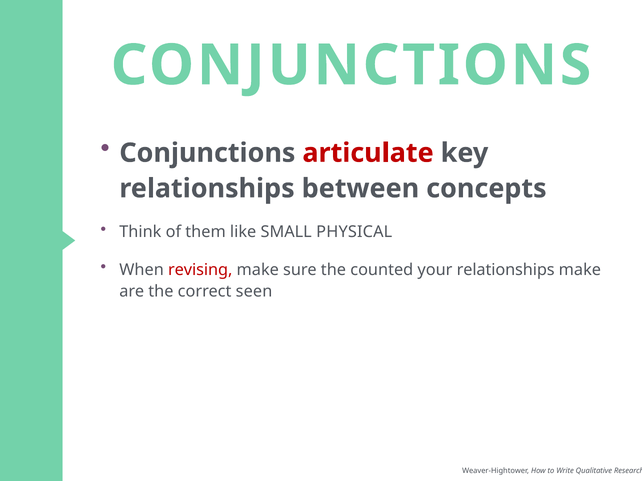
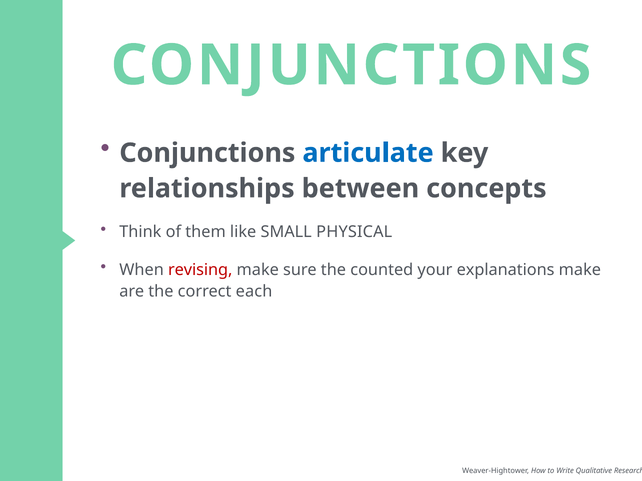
articulate colour: red -> blue (368, 153)
your relationships: relationships -> explanations (506, 270)
seen: seen -> each (254, 291)
